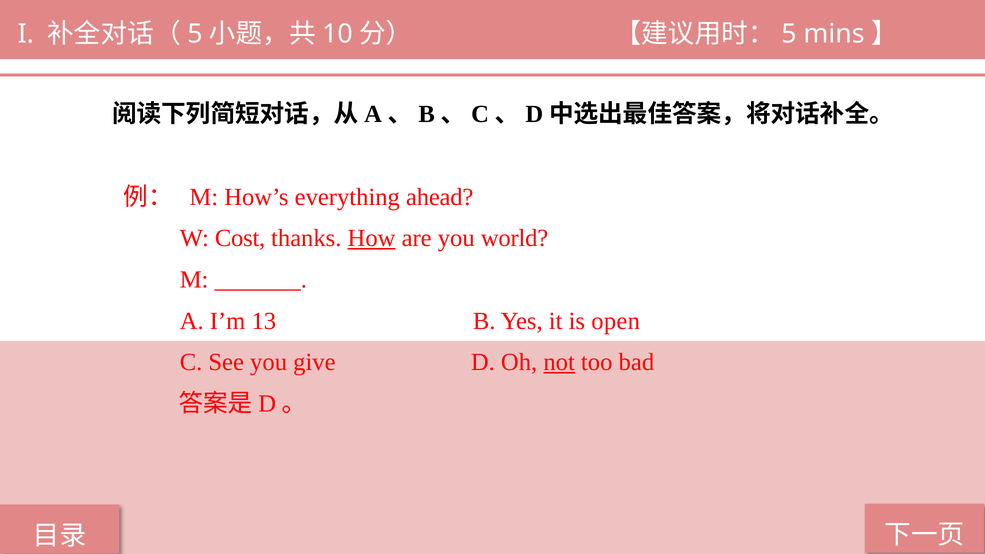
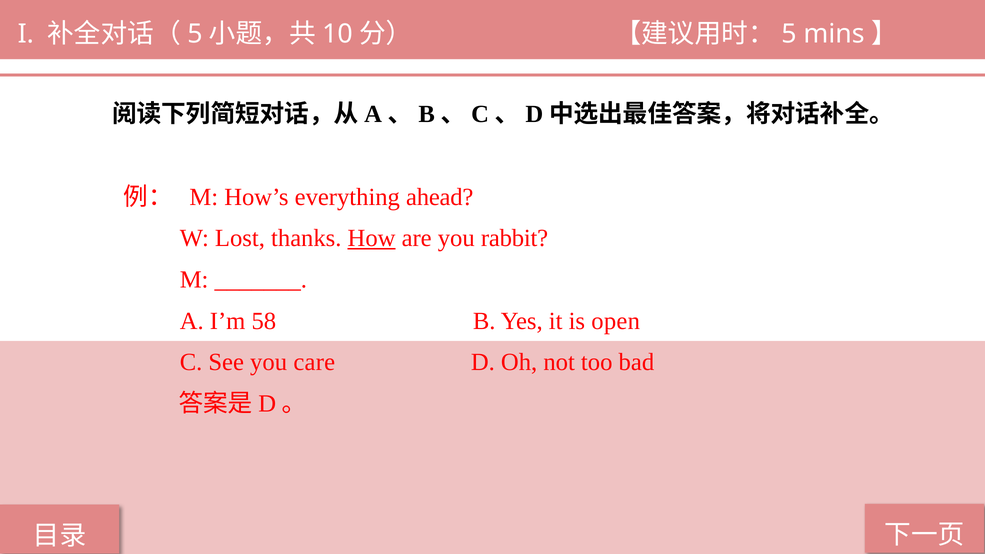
Cost: Cost -> Lost (240, 238)
world: world -> rabbit (515, 238)
13: 13 -> 58 (264, 321)
give: give -> care (314, 362)
not underline: present -> none (559, 362)
